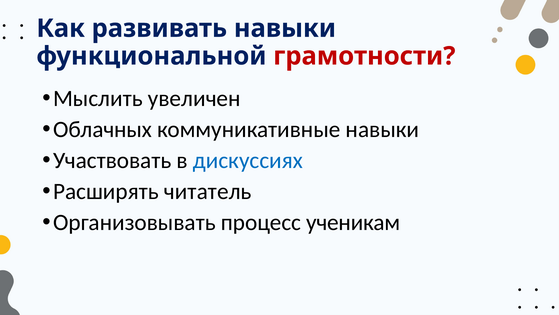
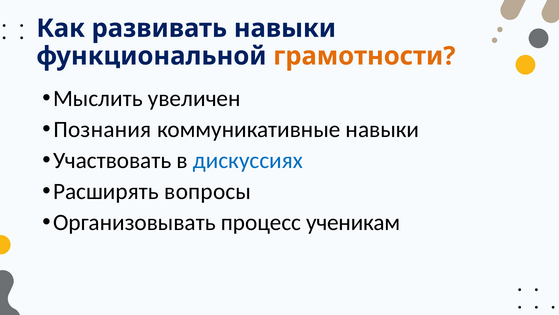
грамотности colour: red -> orange (364, 56)
Облачных: Облачных -> Познания (102, 129)
читатель: читатель -> вопросы (208, 191)
